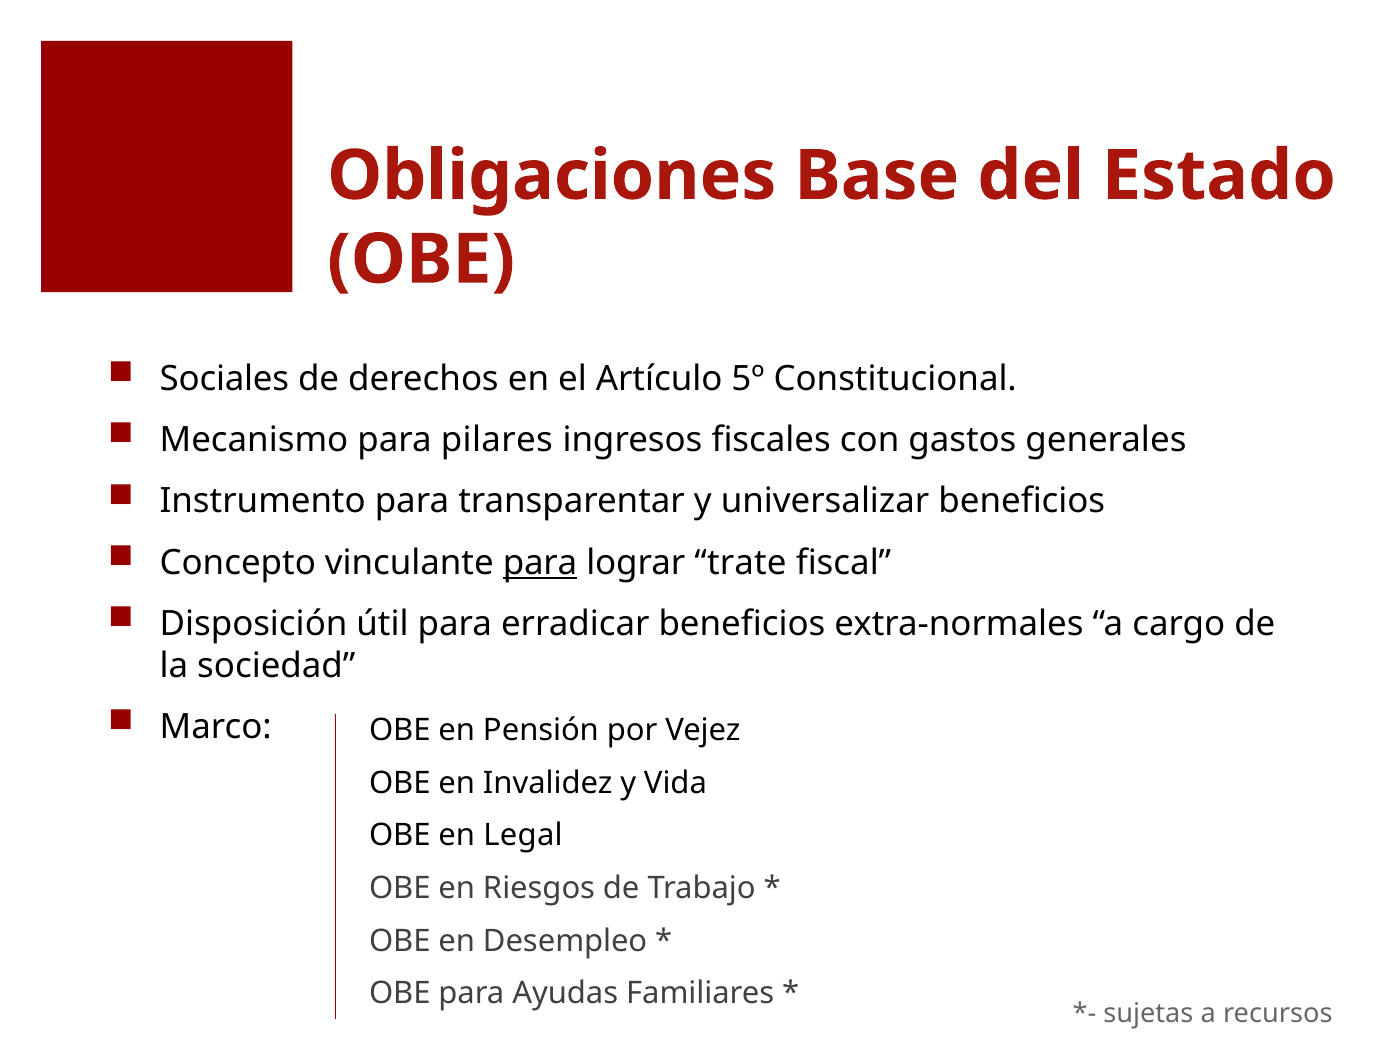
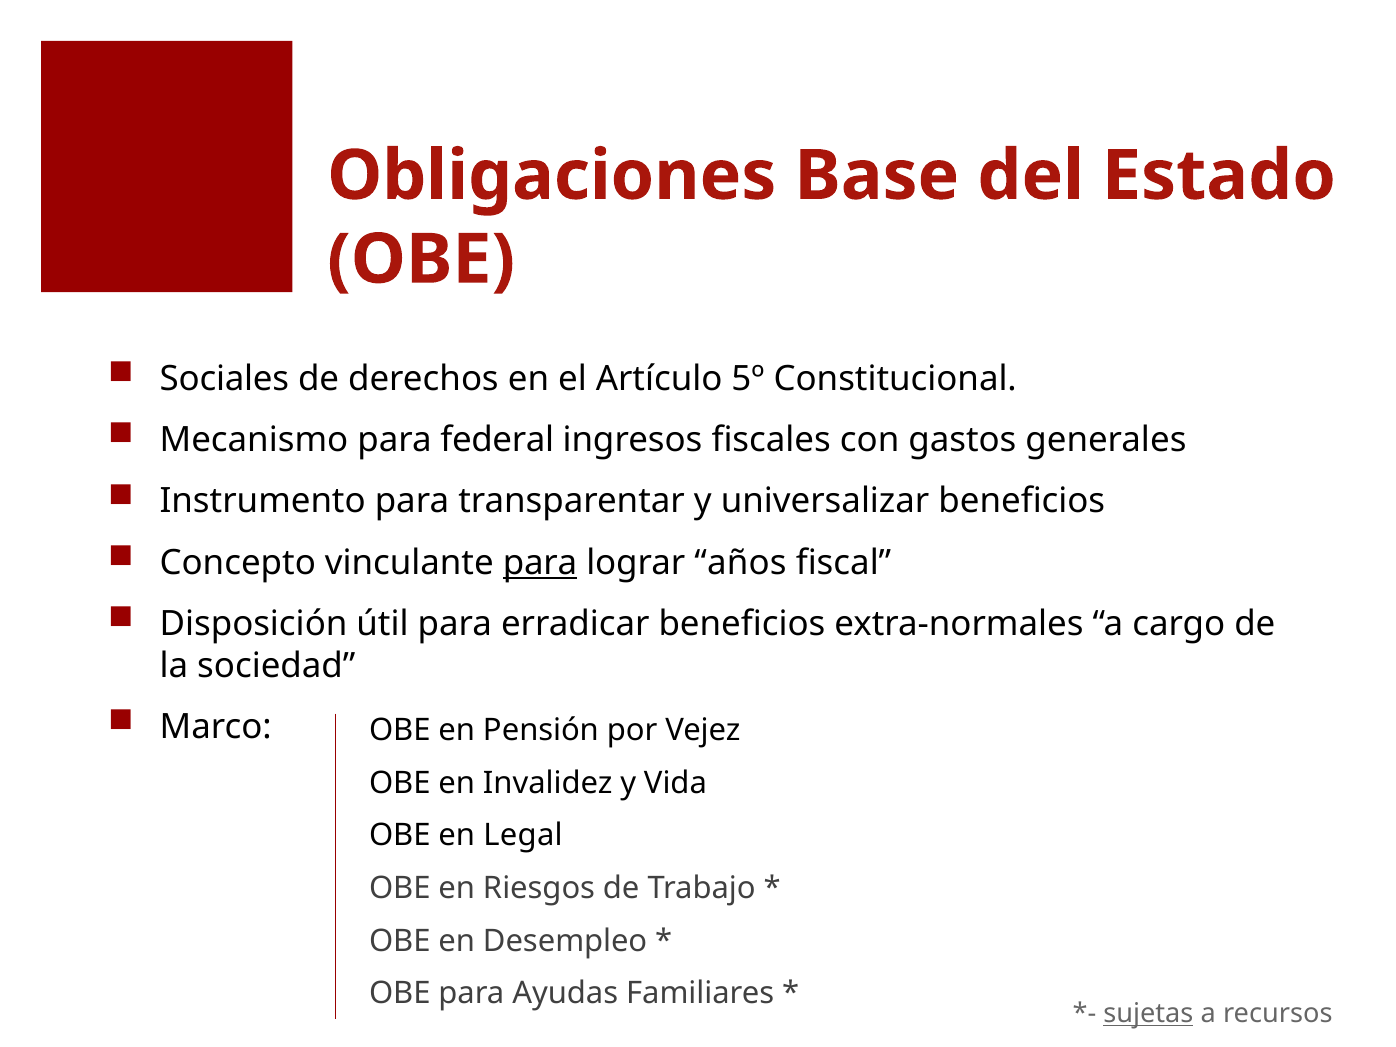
pilares: pilares -> federal (497, 440)
trate: trate -> años (740, 563)
sujetas underline: none -> present (1148, 1014)
